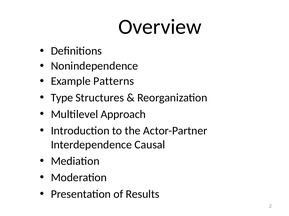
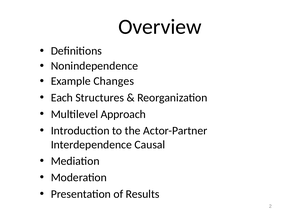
Patterns: Patterns -> Changes (114, 81)
Type: Type -> Each (62, 98)
